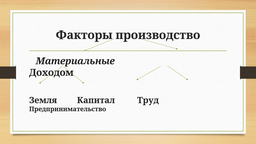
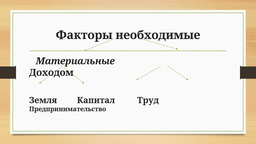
производство: производство -> необходимые (158, 35)
